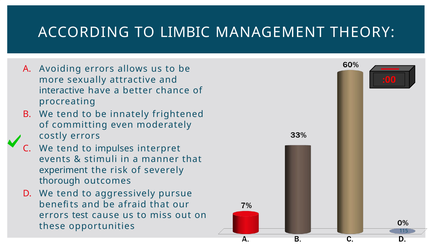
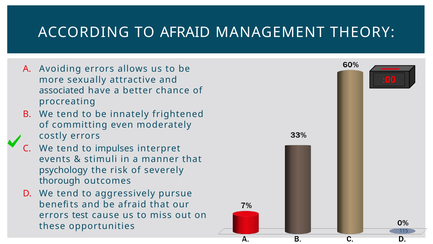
TO LIMBIC: LIMBIC -> AFRAID (185, 32)
interactive: interactive -> associated (62, 90)
experiment: experiment -> psychology (63, 170)
